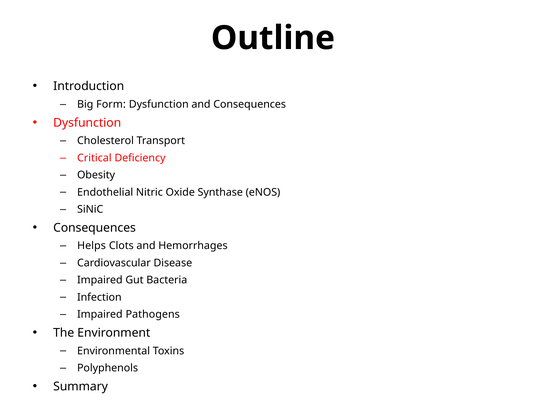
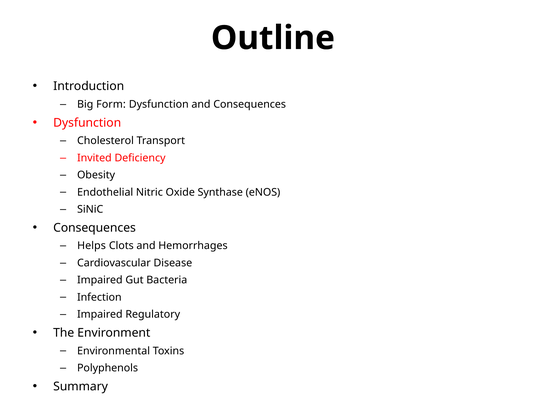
Critical: Critical -> Invited (94, 158)
Pathogens: Pathogens -> Regulatory (153, 315)
